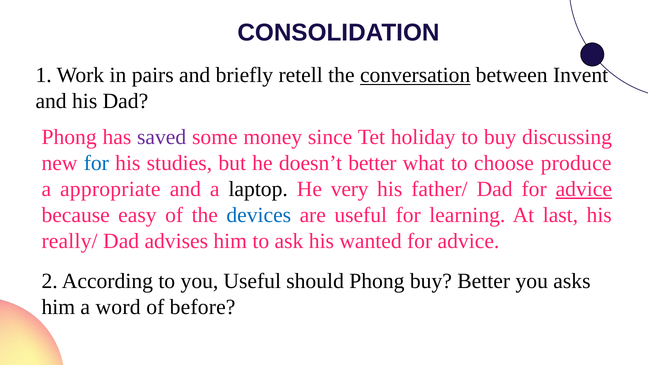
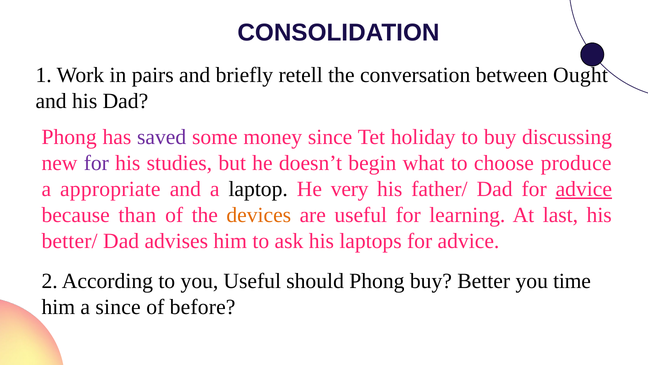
conversation underline: present -> none (415, 75)
Invent: Invent -> Ought (581, 75)
for colour: blue -> purple (96, 163)
doesn’t better: better -> begin (372, 163)
easy: easy -> than (137, 215)
devices colour: blue -> orange (259, 215)
really/: really/ -> better/ (70, 241)
wanted: wanted -> laptops (371, 241)
asks: asks -> time (572, 281)
a word: word -> since (118, 307)
